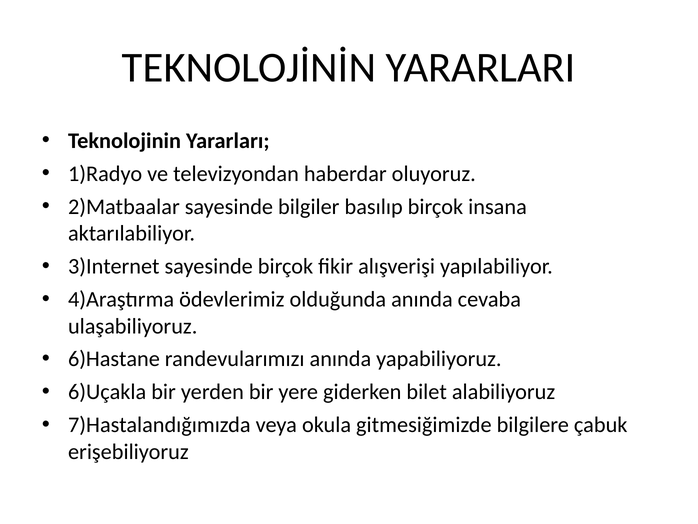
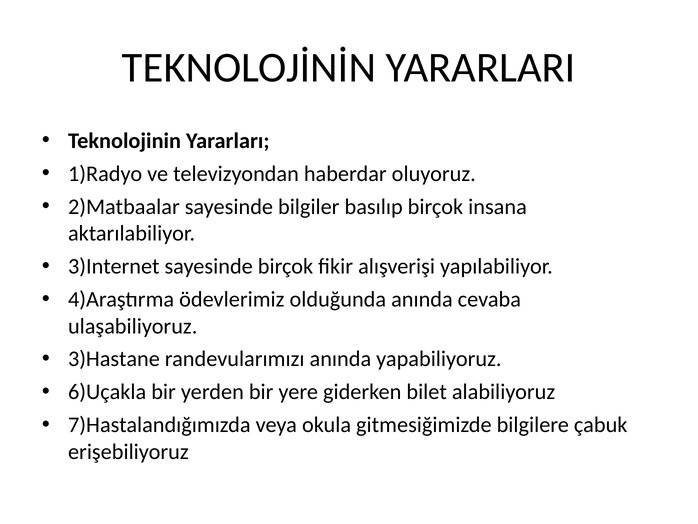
6)Hastane: 6)Hastane -> 3)Hastane (114, 359)
